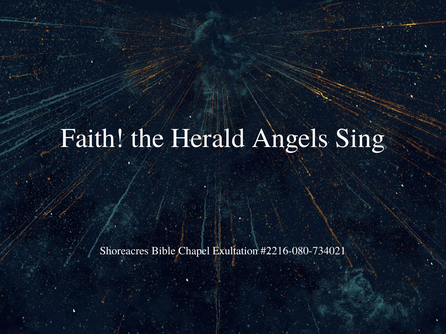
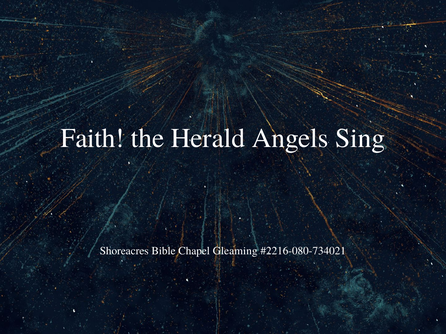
Exultation: Exultation -> Gleaming (235, 251)
